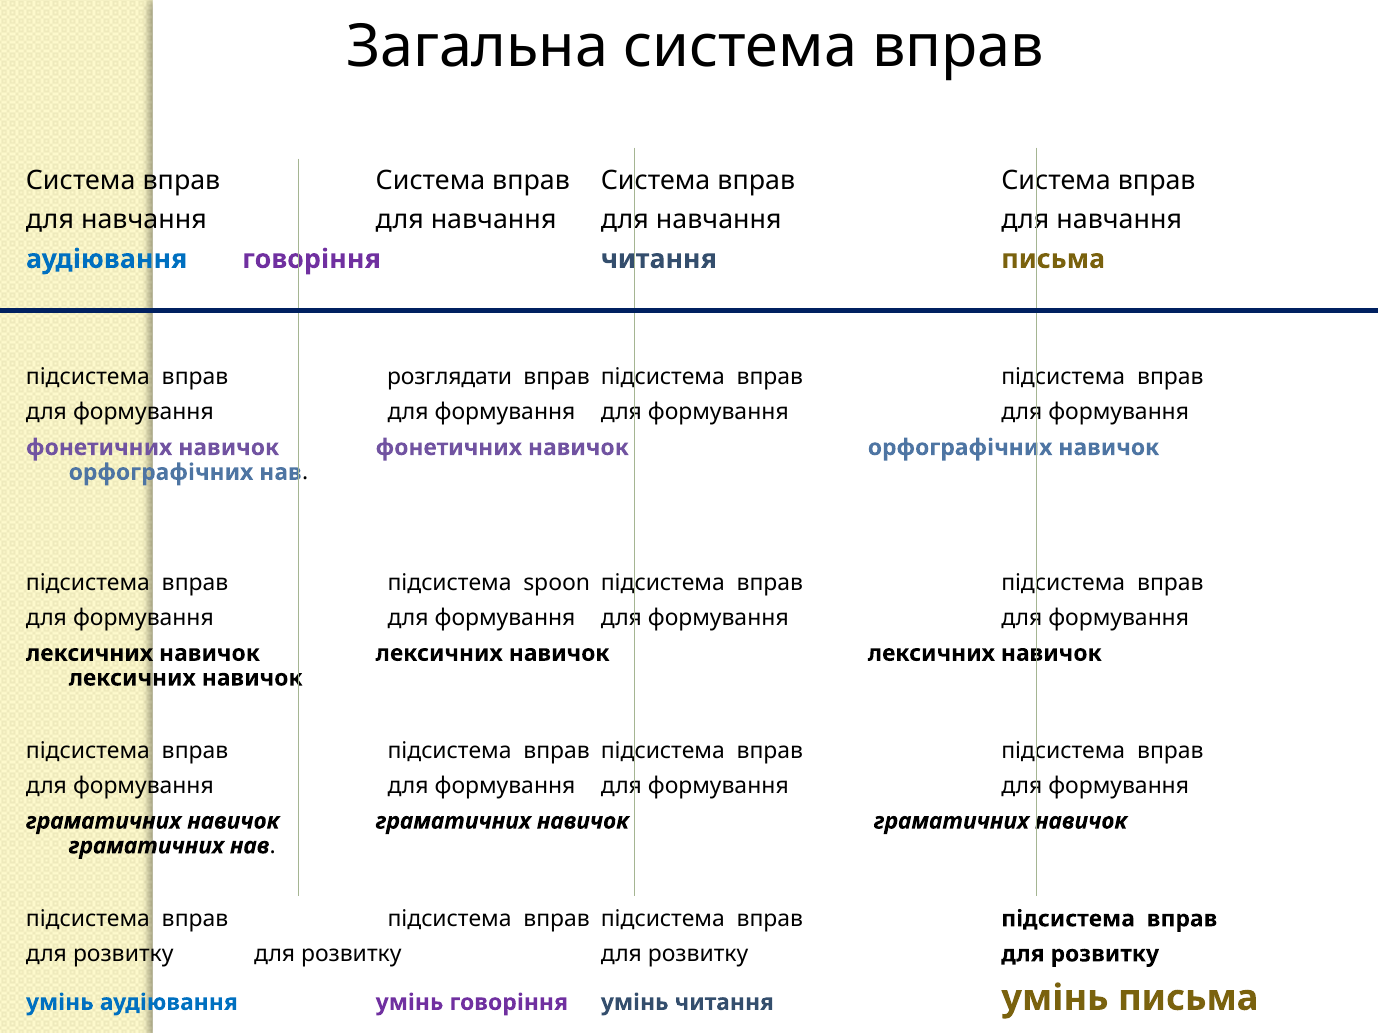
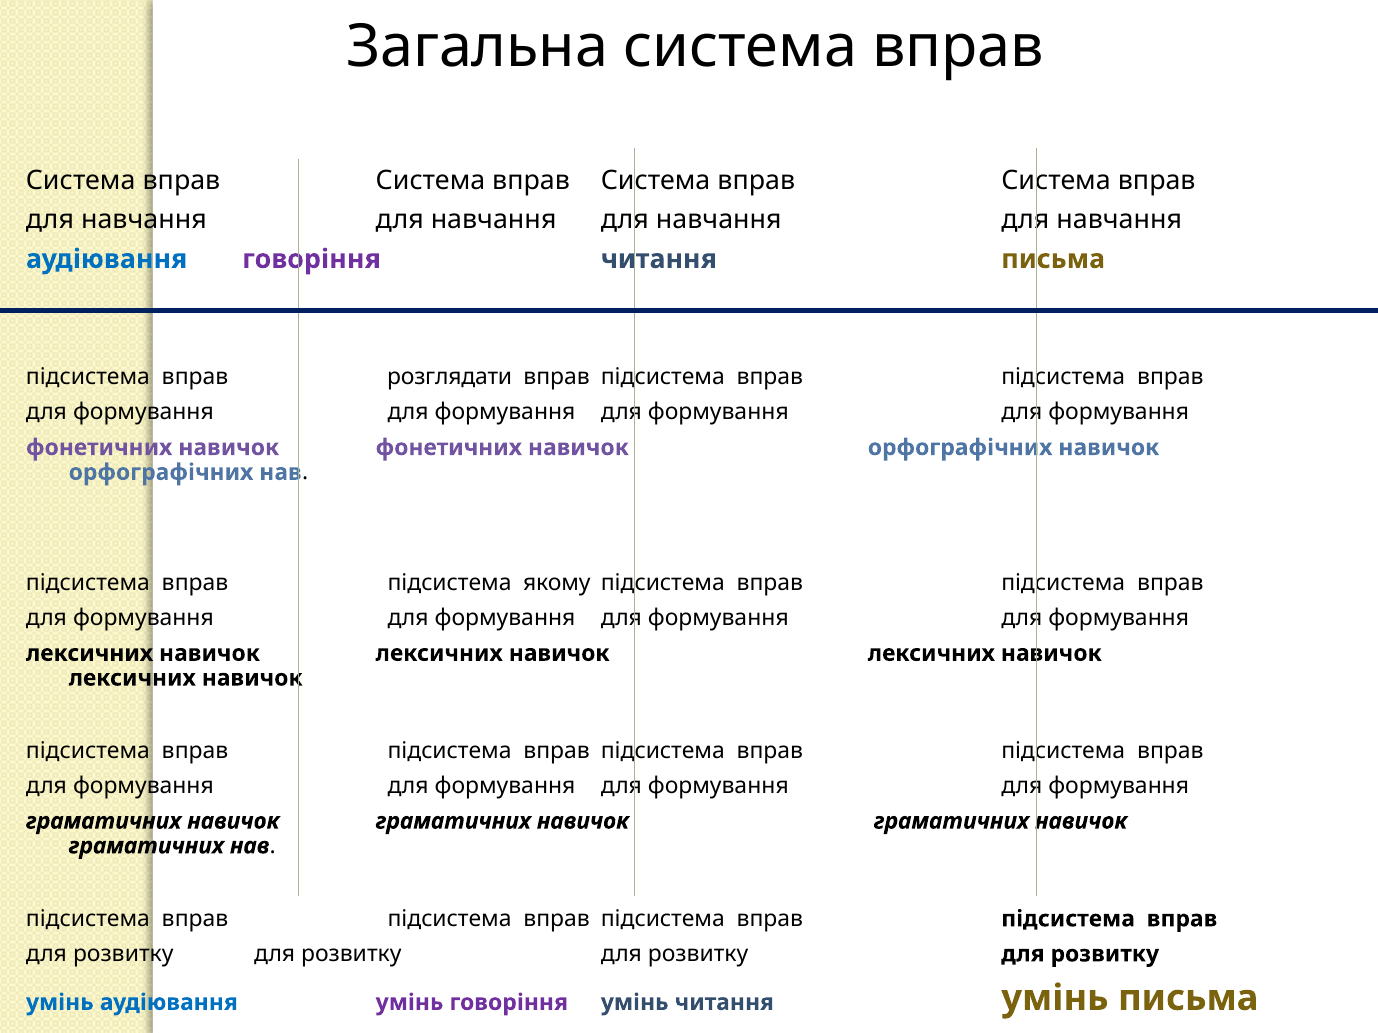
spoon: spoon -> якому (557, 583)
